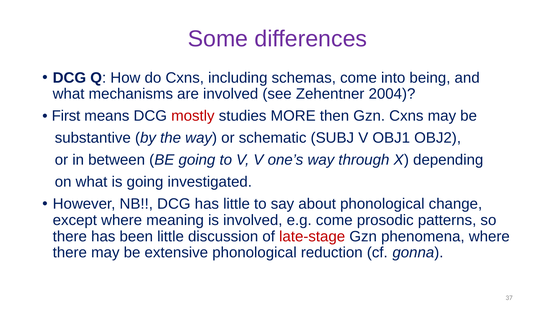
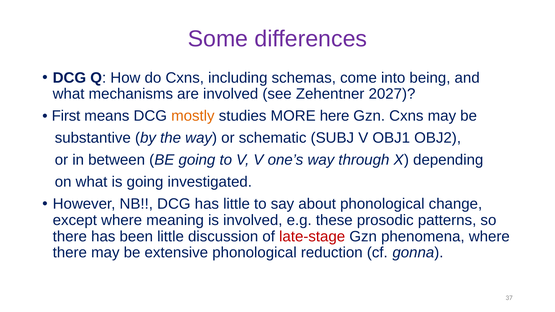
2004: 2004 -> 2027 (392, 94)
mostly colour: red -> orange (193, 116)
then: then -> here (335, 116)
e.g come: come -> these (334, 220)
